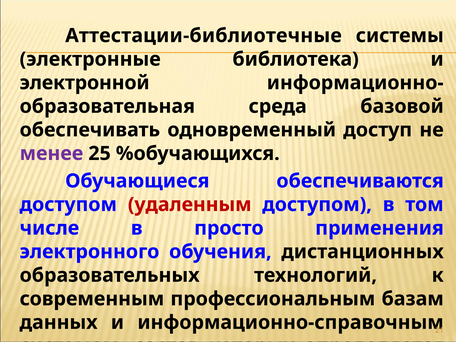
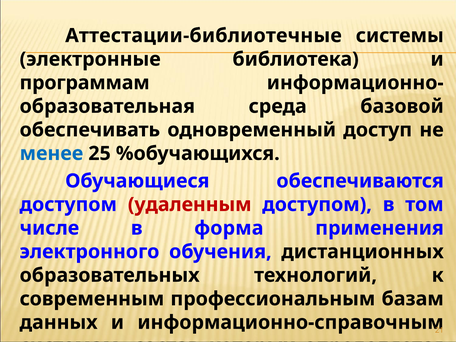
электронной: электронной -> программам (85, 83)
менее colour: purple -> blue (51, 153)
просто: просто -> форма (229, 228)
